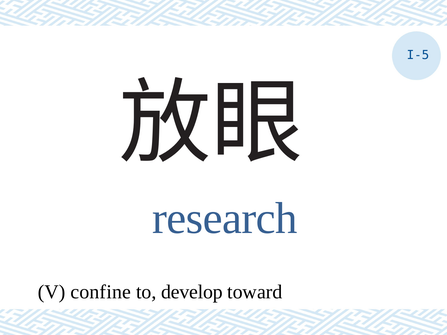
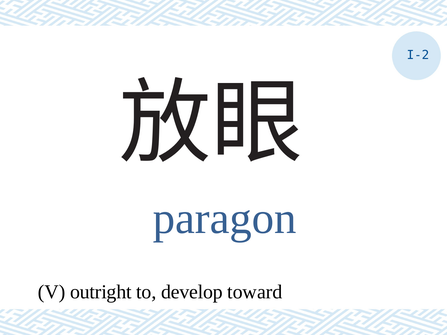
I-5: I-5 -> I-2 (418, 55)
research: research -> paragon (225, 218)
confine: confine -> outright (101, 292)
